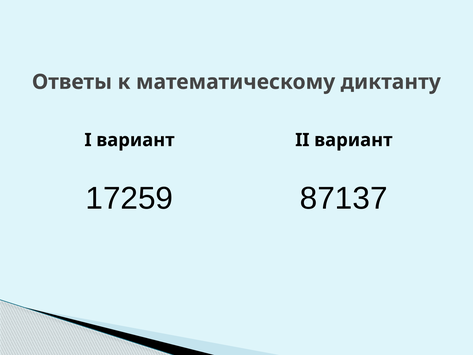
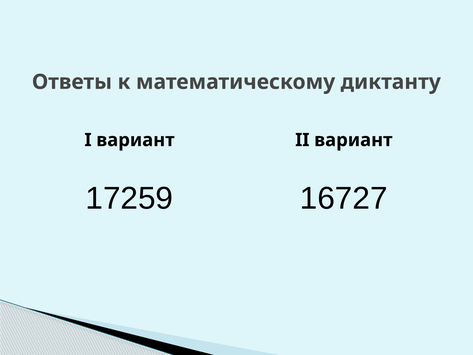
87137: 87137 -> 16727 (344, 198)
